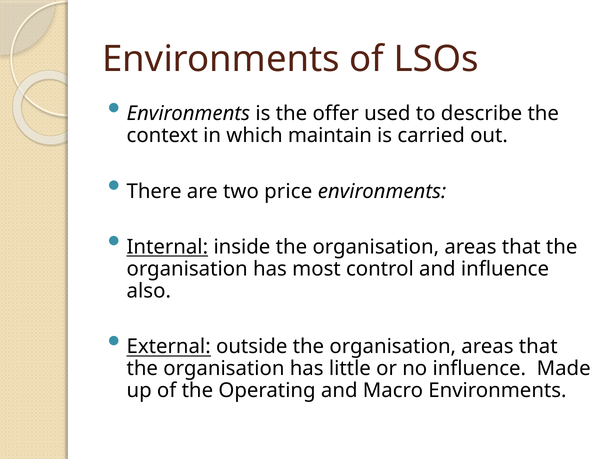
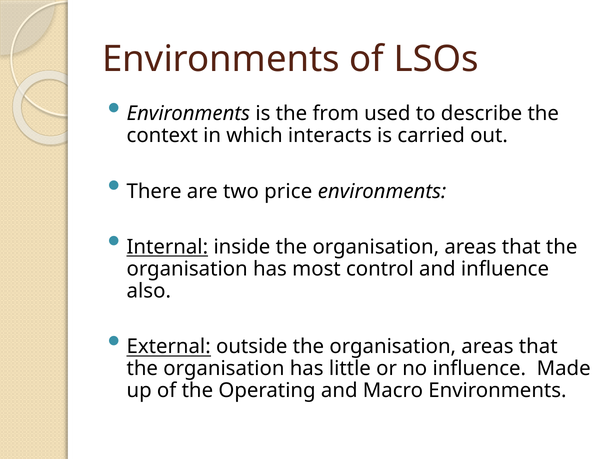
offer: offer -> from (336, 114)
maintain: maintain -> interacts (330, 136)
